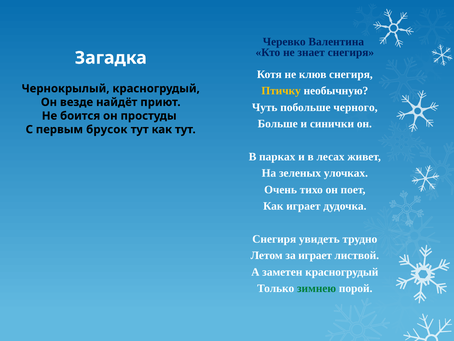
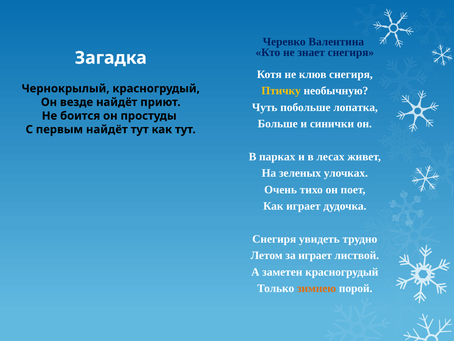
черного: черного -> лопатка (356, 107)
первым брусок: брусок -> найдёт (107, 129)
зимнею colour: green -> orange (317, 288)
